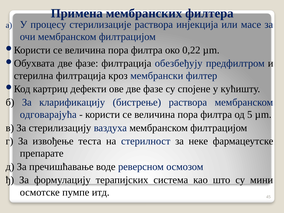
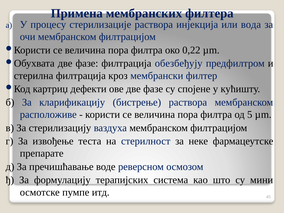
масе: масе -> вода (251, 25)
одговарајућа: одговарајућа -> расположиве (48, 115)
